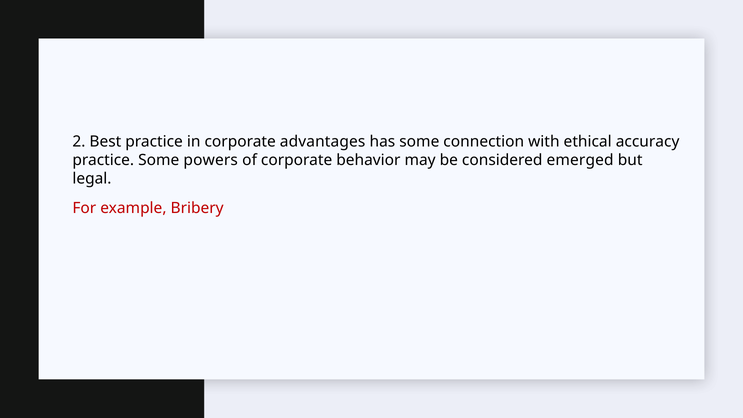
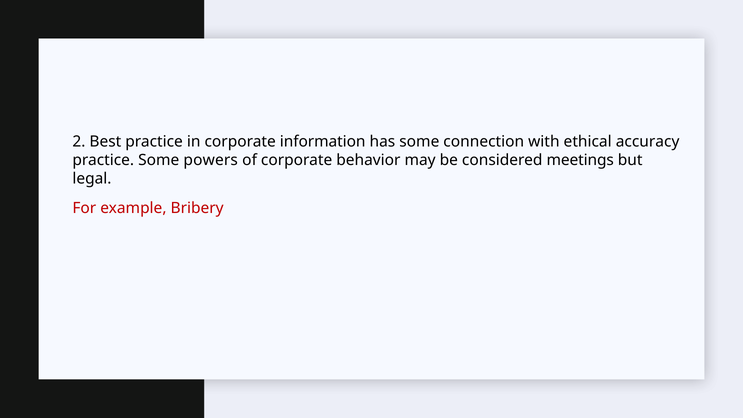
advantages: advantages -> information (323, 142)
emerged: emerged -> meetings (580, 160)
